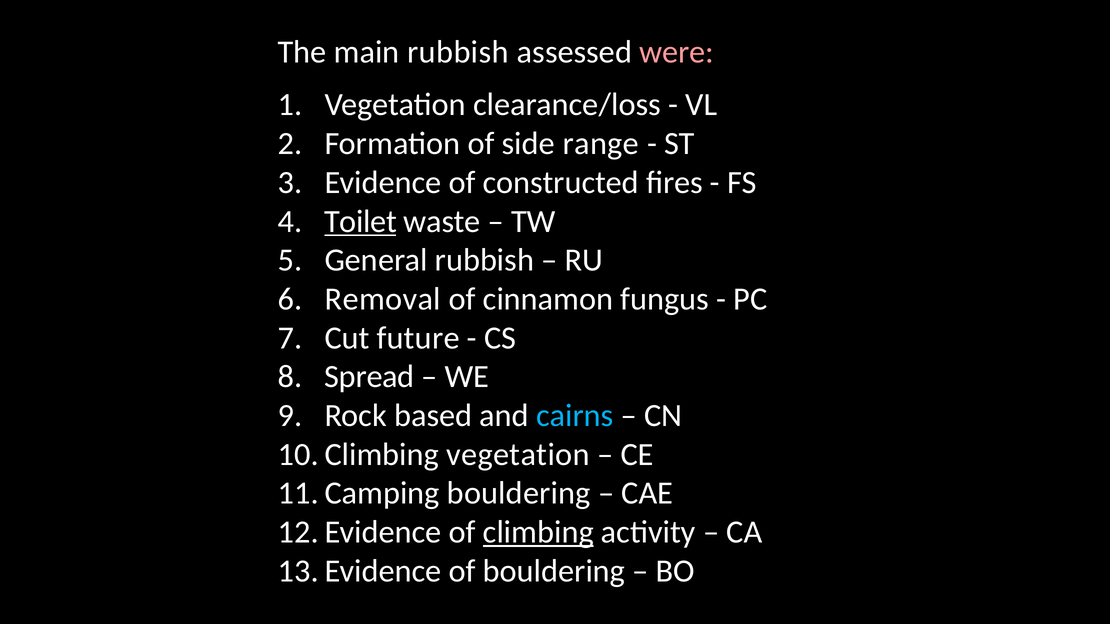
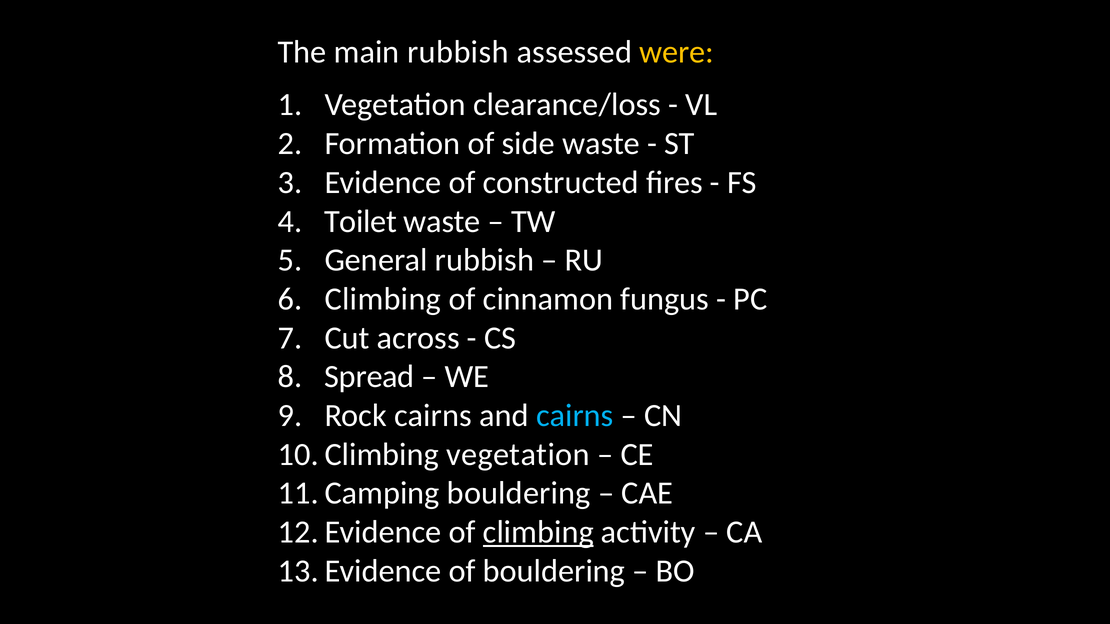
were colour: pink -> yellow (677, 52)
side range: range -> waste (601, 144)
Toilet underline: present -> none (360, 221)
Removal: Removal -> Climbing (383, 299)
future: future -> across (418, 338)
Rock based: based -> cairns (433, 416)
